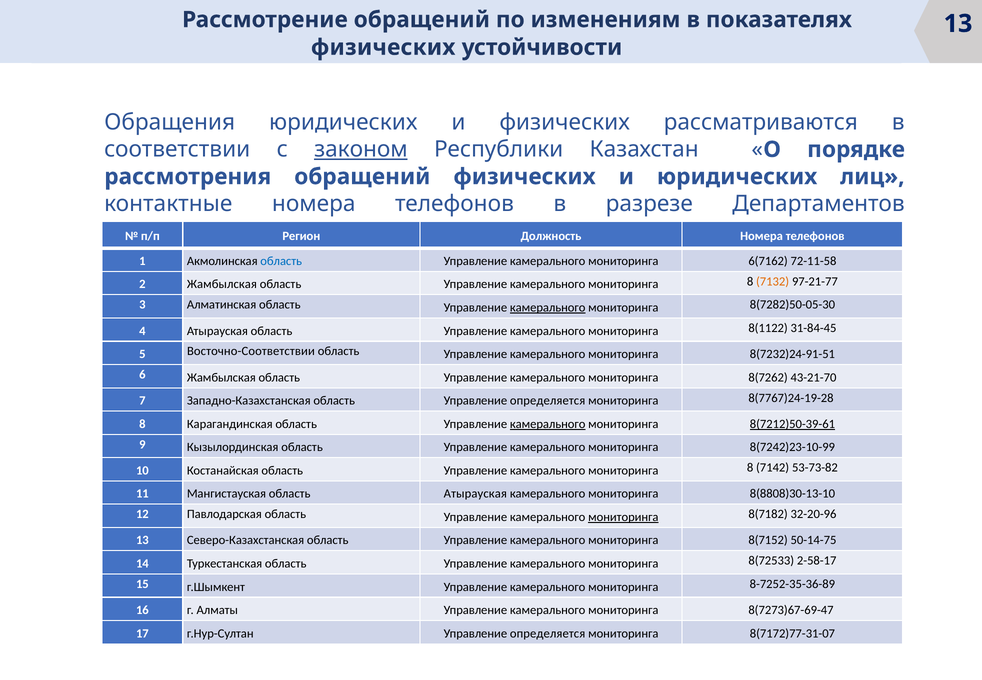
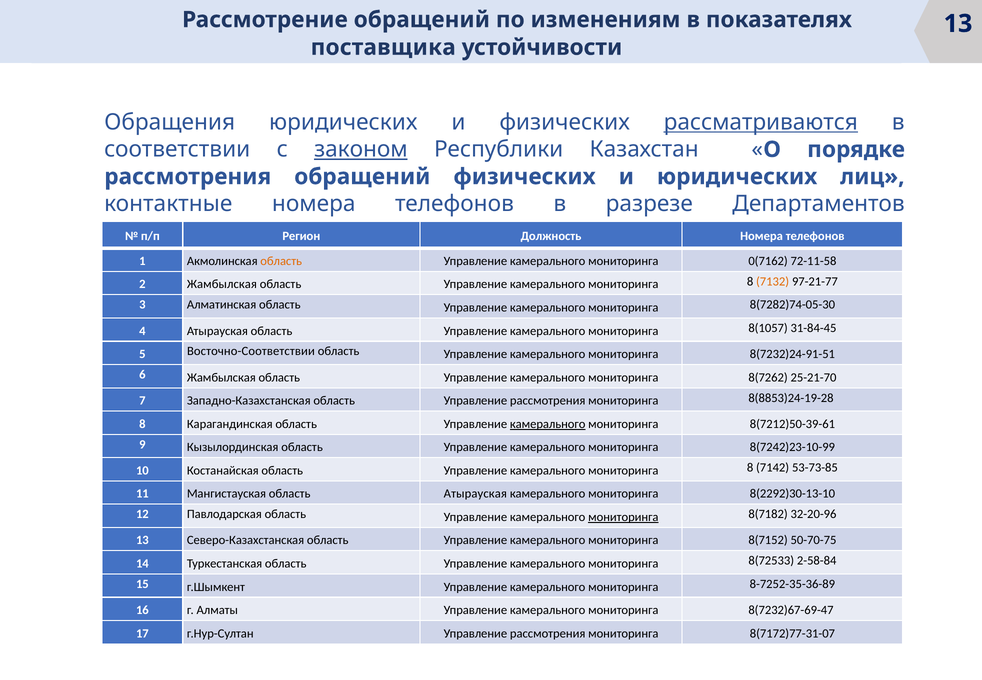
физических: физических -> поставщика (383, 47)
рассматриваются underline: none -> present (761, 122)
область colour: blue -> orange (281, 261)
6(7162: 6(7162 -> 0(7162 (768, 261)
камерального underline: present -> none (548, 308)
8(7282)50-05-30: 8(7282)50-05-30 -> 8(7282)74-05-30 (792, 305)
8(1122: 8(1122 -> 8(1057 (768, 328)
43-21-70: 43-21-70 -> 25-21-70 (813, 377)
область Управление определяется: определяется -> рассмотрения (548, 401)
8(7767)24-19-28: 8(7767)24-19-28 -> 8(8853)24-19-28 (791, 398)
8(7212)50-39-61 underline: present -> none (792, 424)
53-73-82: 53-73-82 -> 53-73-85 (815, 468)
8(8808)30-13-10: 8(8808)30-13-10 -> 8(2292)30-13-10 (792, 494)
50-14-75: 50-14-75 -> 50-70-75 (813, 540)
2-58-17: 2-58-17 -> 2-58-84 (817, 561)
8(7273)67-69-47: 8(7273)67-69-47 -> 8(7232)67-69-47 (791, 610)
г.Нур-Султан Управление определяется: определяется -> рассмотрения (548, 633)
